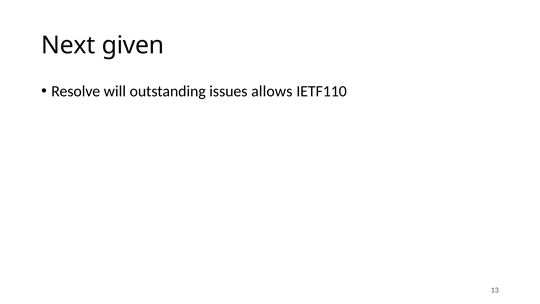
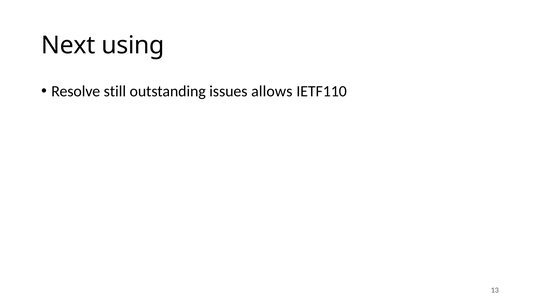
given: given -> using (133, 45)
will: will -> still (115, 91)
